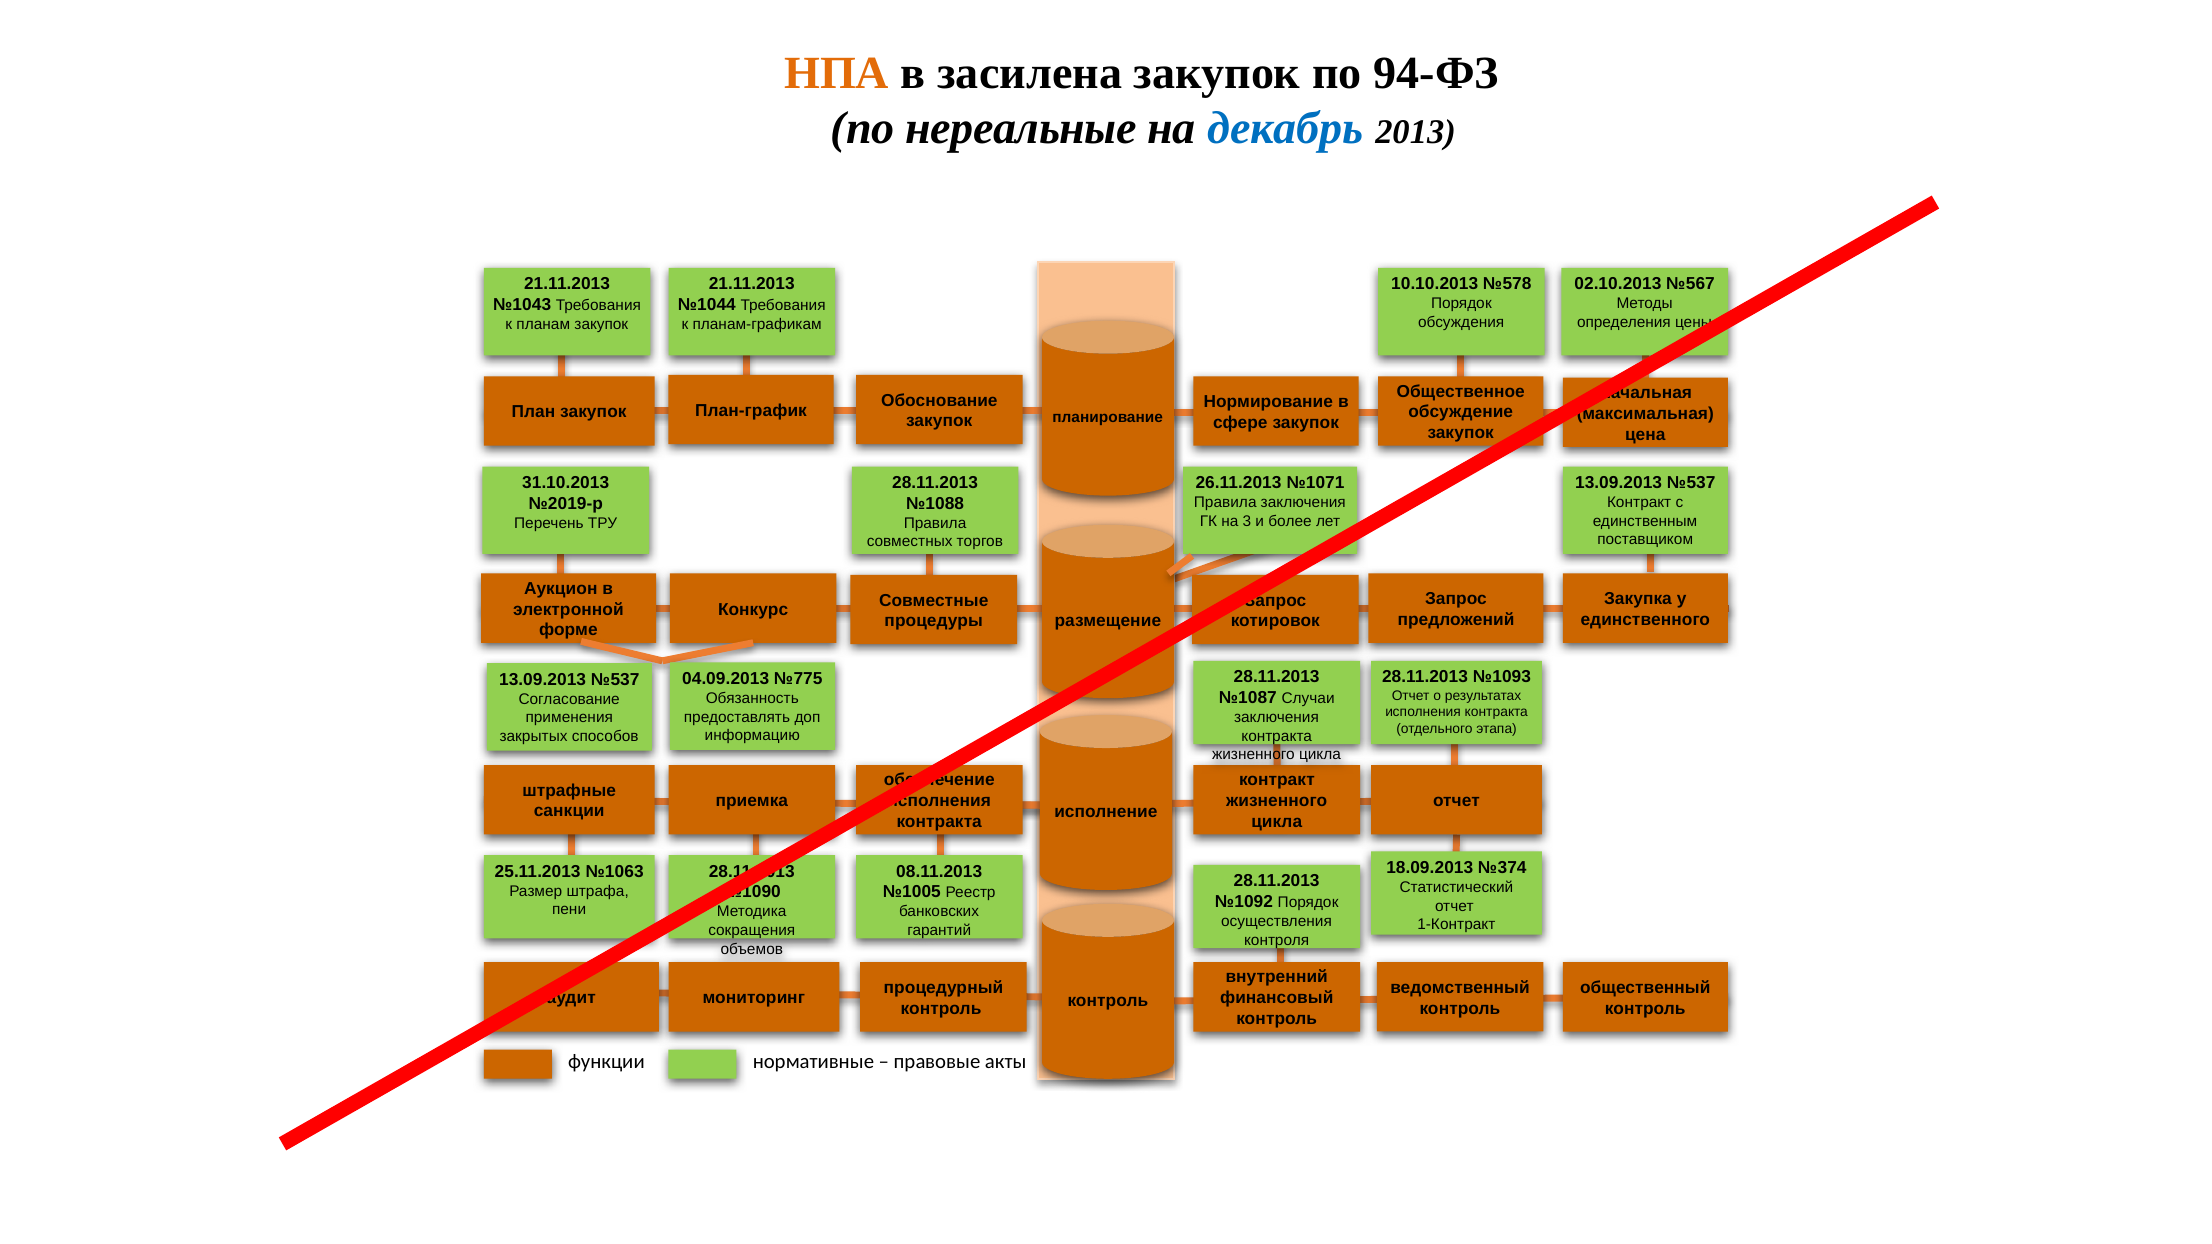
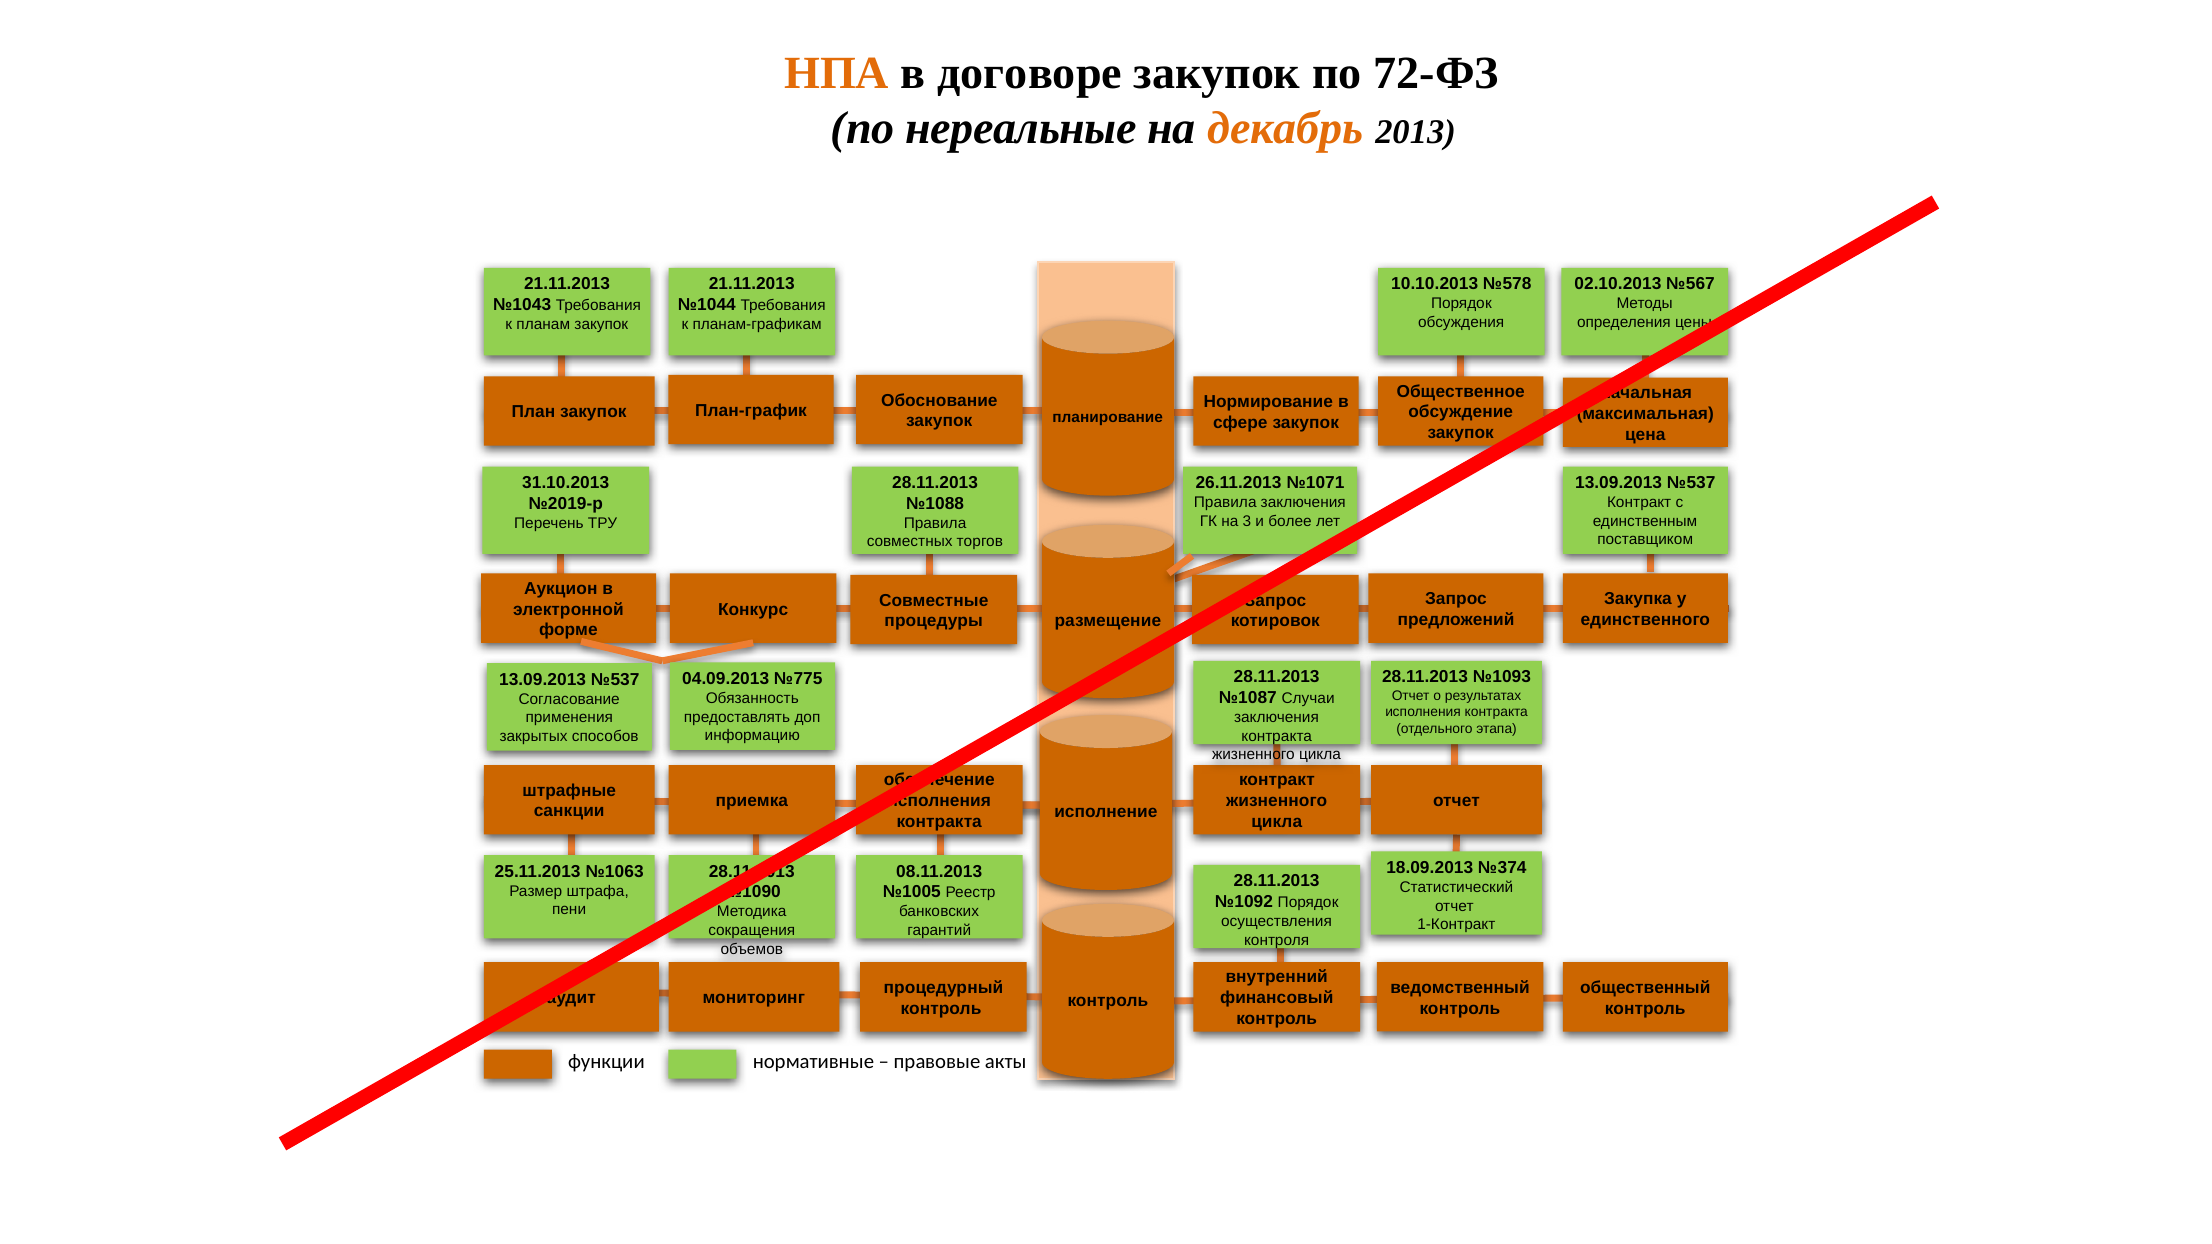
засилена: засилена -> договоре (1030, 73)
94-ФЗ: 94-ФЗ -> 72-ФЗ (1436, 73)
декабрь colour: blue -> orange (1286, 128)
